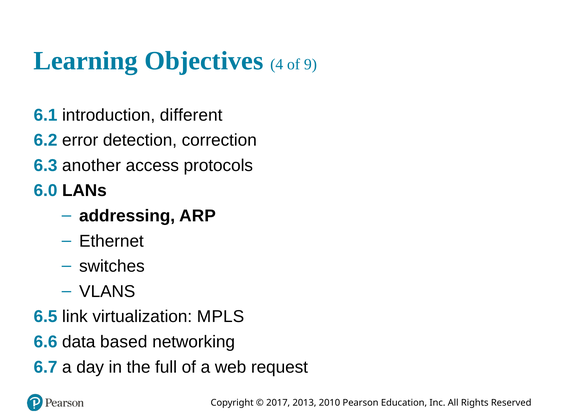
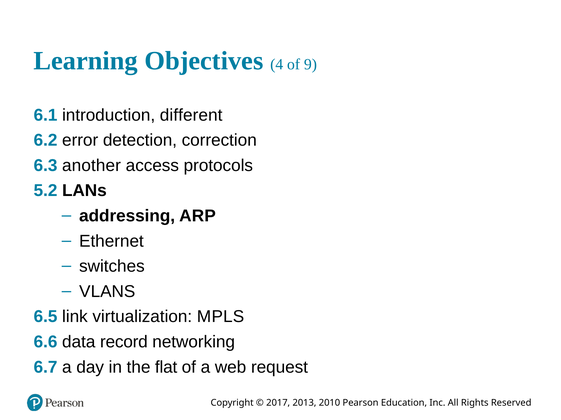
6.0: 6.0 -> 5.2 (46, 191)
based: based -> record (124, 342)
full: full -> flat (166, 368)
